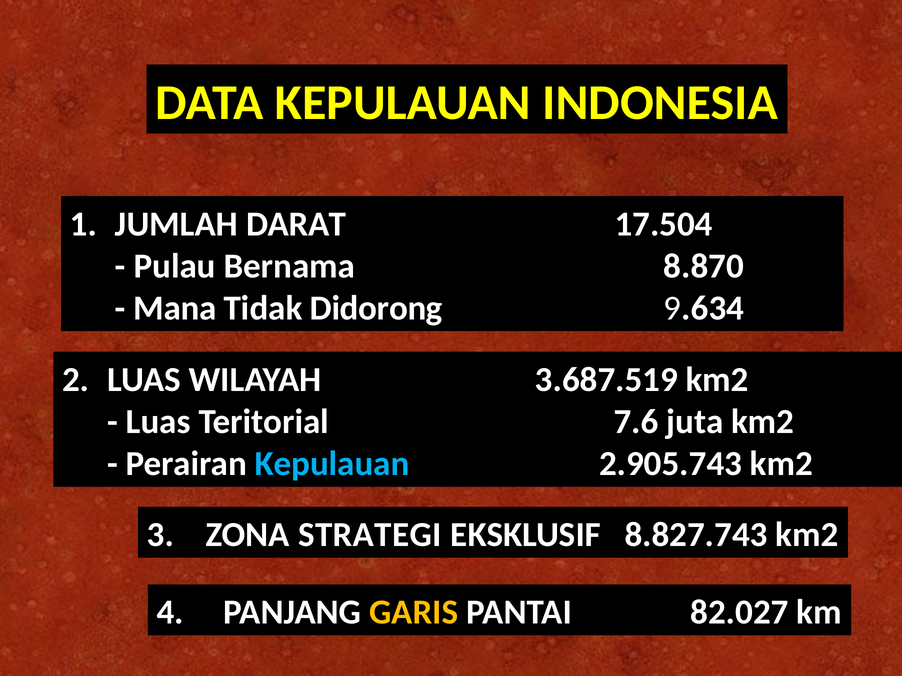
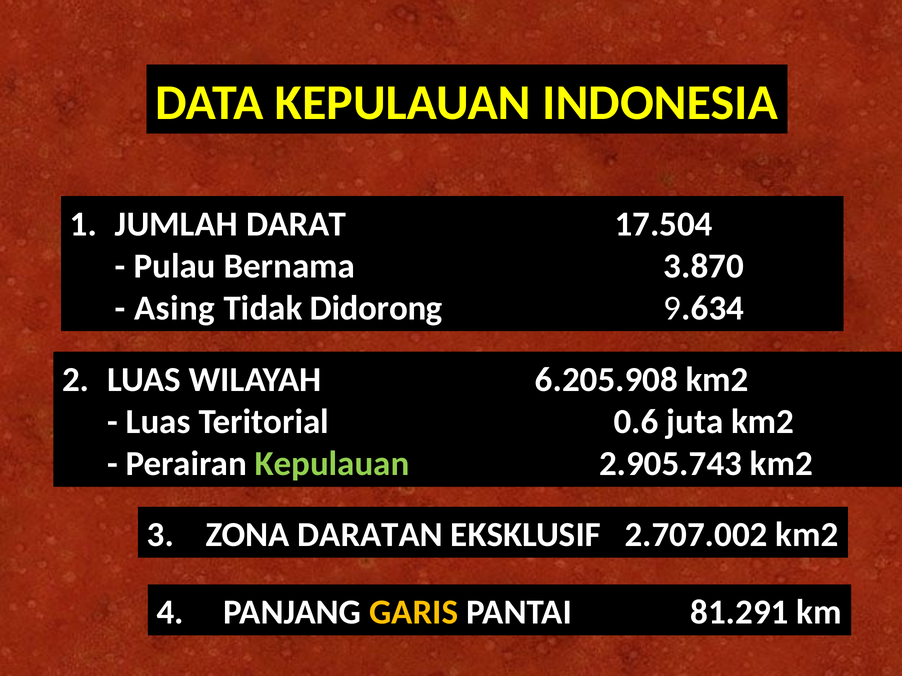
8.870: 8.870 -> 3.870 (704, 266)
Mana: Mana -> Asing (174, 308)
3.687.519: 3.687.519 -> 6.205.908 (606, 380)
7.6: 7.6 -> 0.6 (636, 422)
Kepulauan colour: light blue -> light green (332, 464)
STRATEGI: STRATEGI -> DARATAN (370, 535)
8.827.743: 8.827.743 -> 2.707.002 (696, 535)
82.027: 82.027 -> 81.291 (739, 613)
